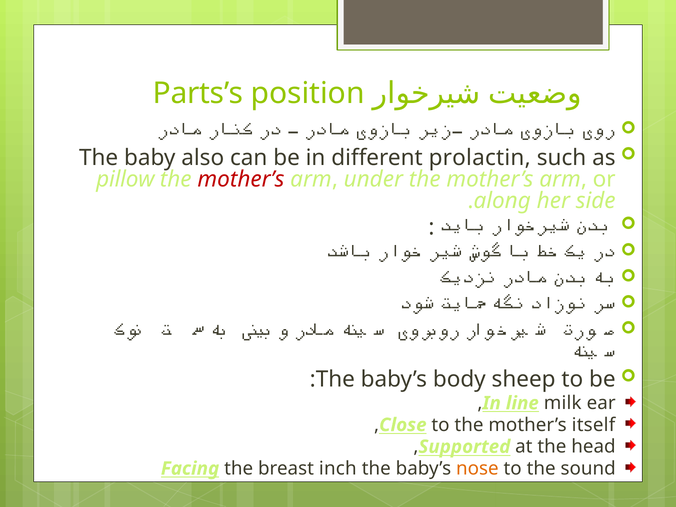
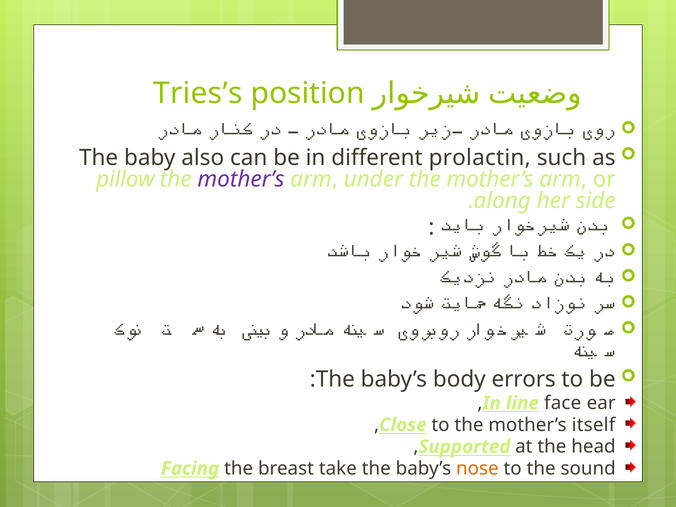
Parts’s: Parts’s -> Tries’s (198, 93)
mother’s colour: red -> purple (241, 179)
sheep: sheep -> errors (524, 379)
milk: milk -> face (563, 403)
inch: inch -> take (338, 469)
